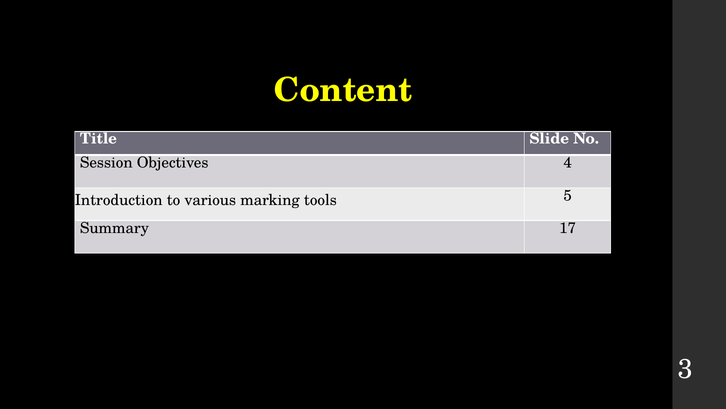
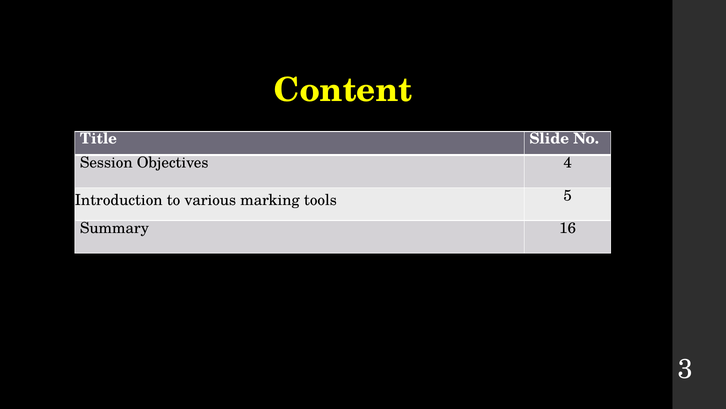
17: 17 -> 16 (568, 228)
